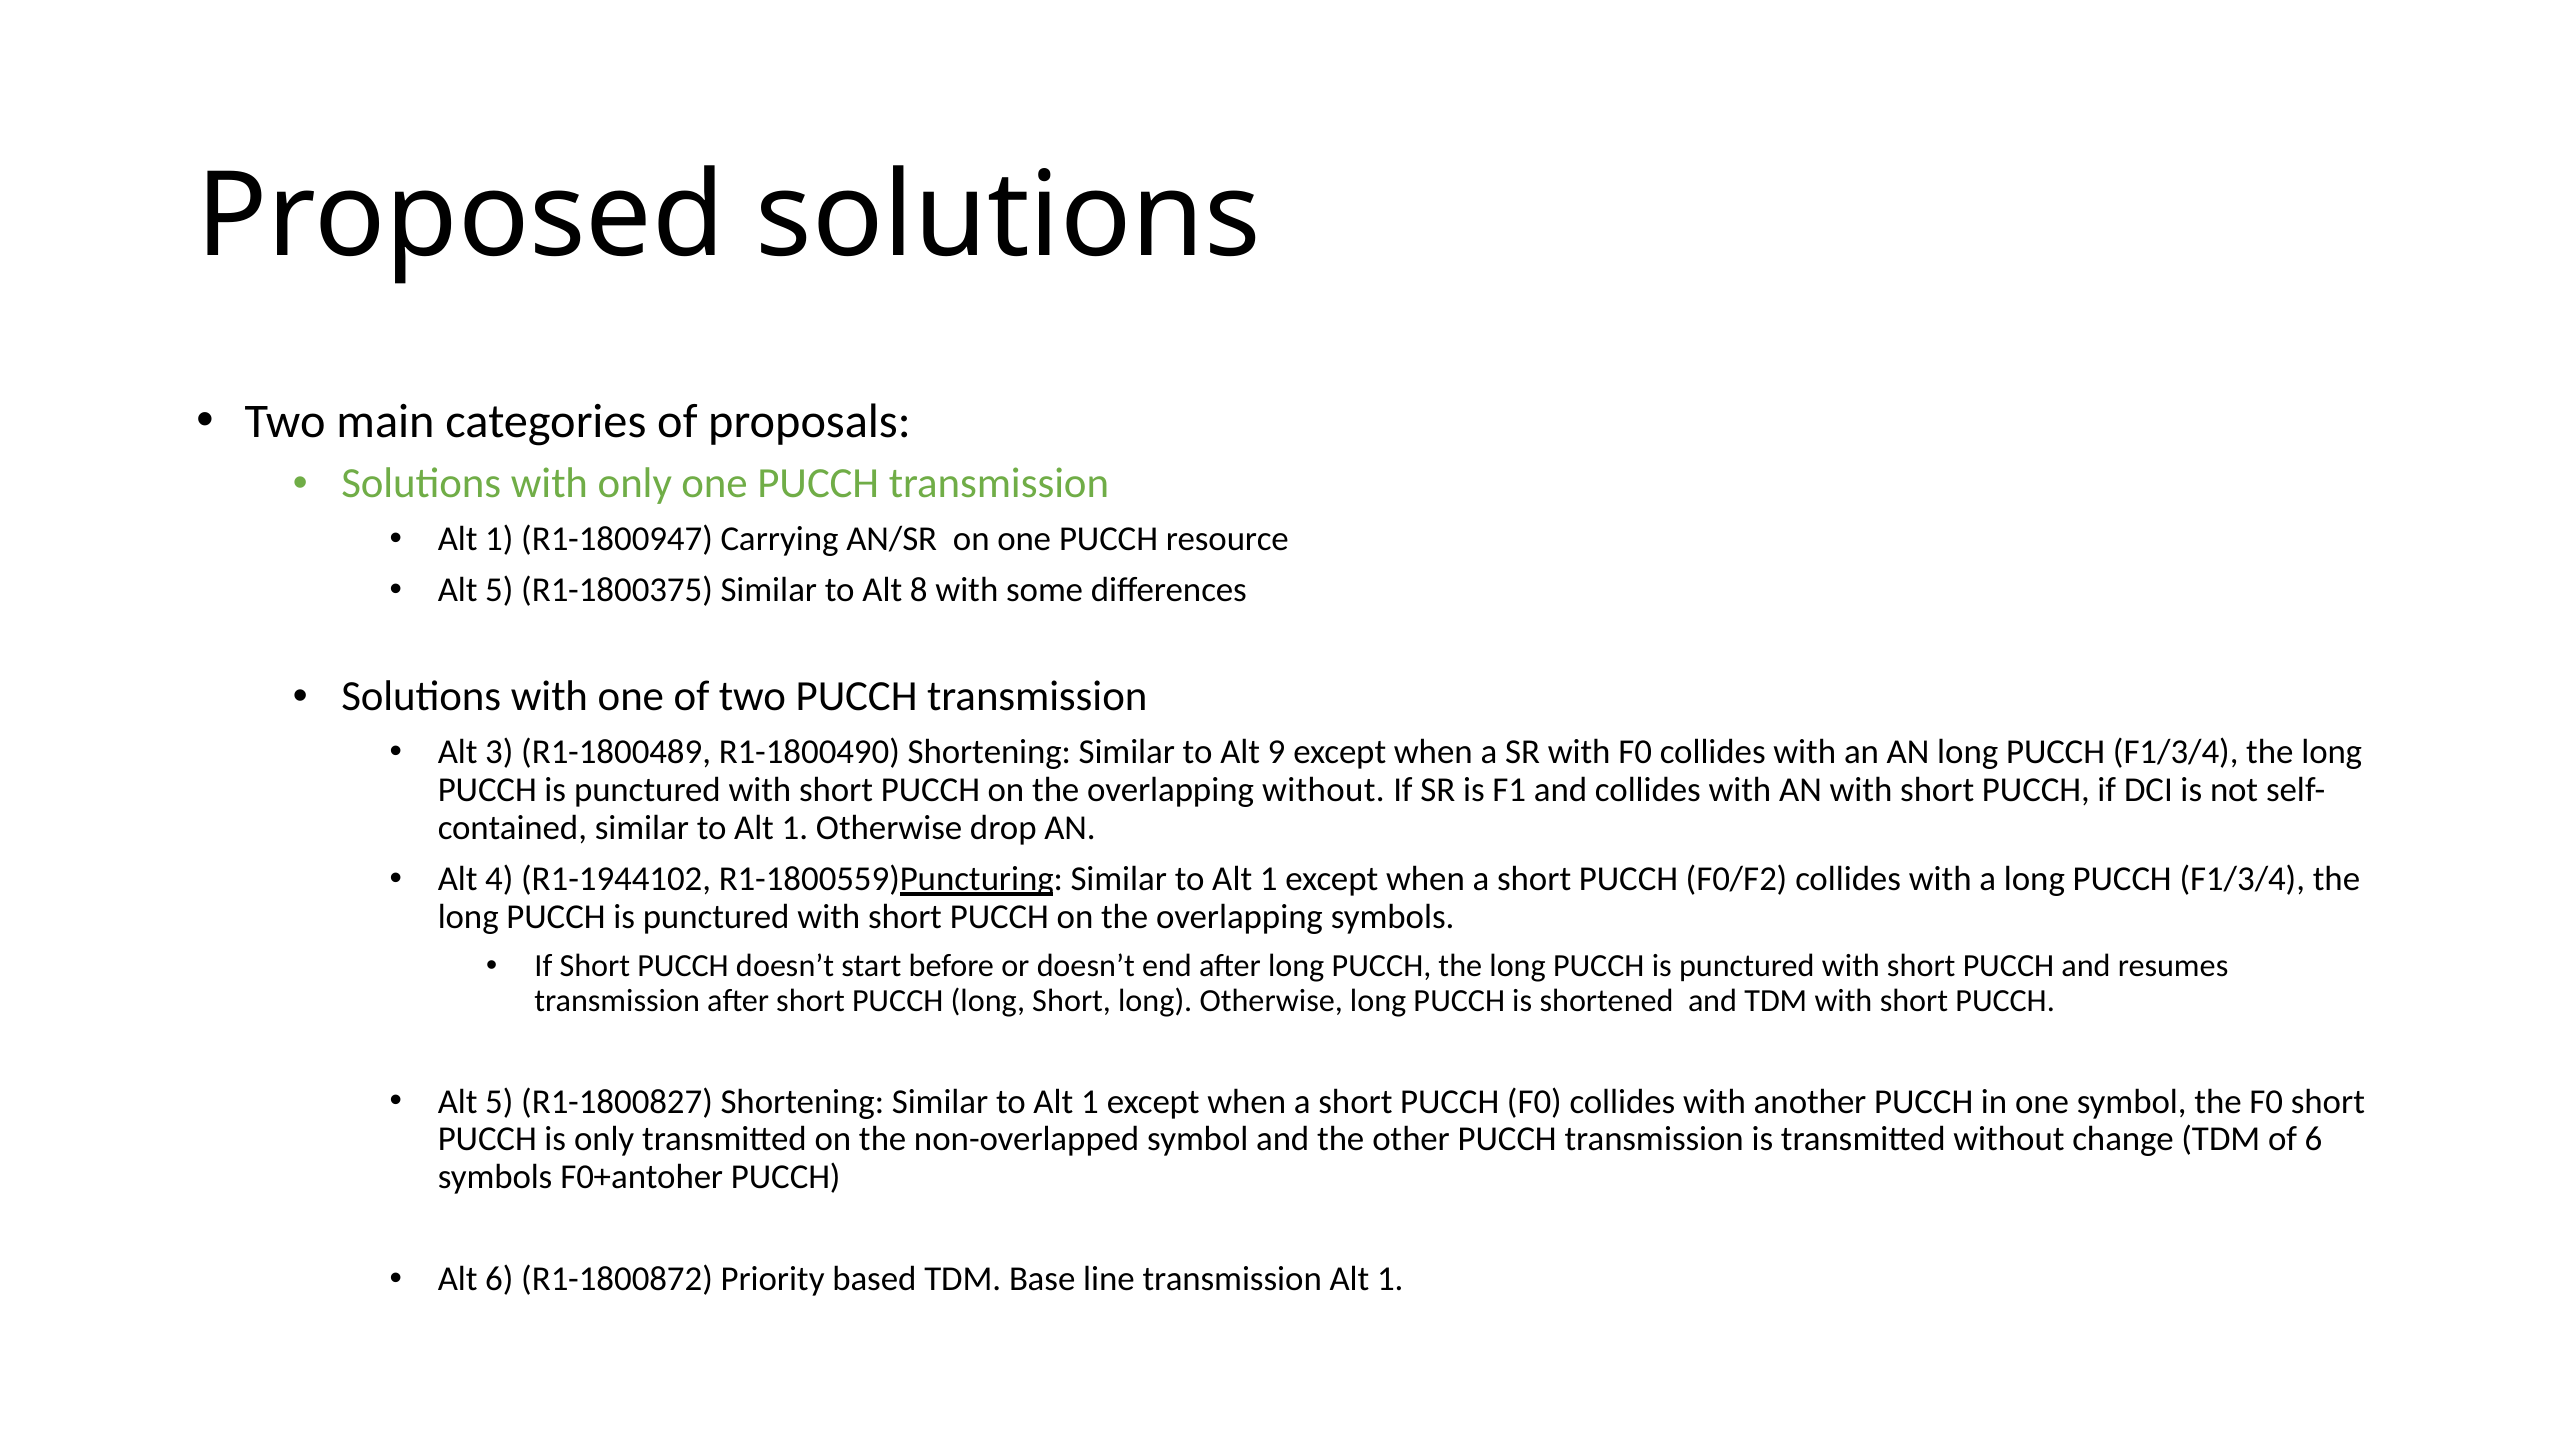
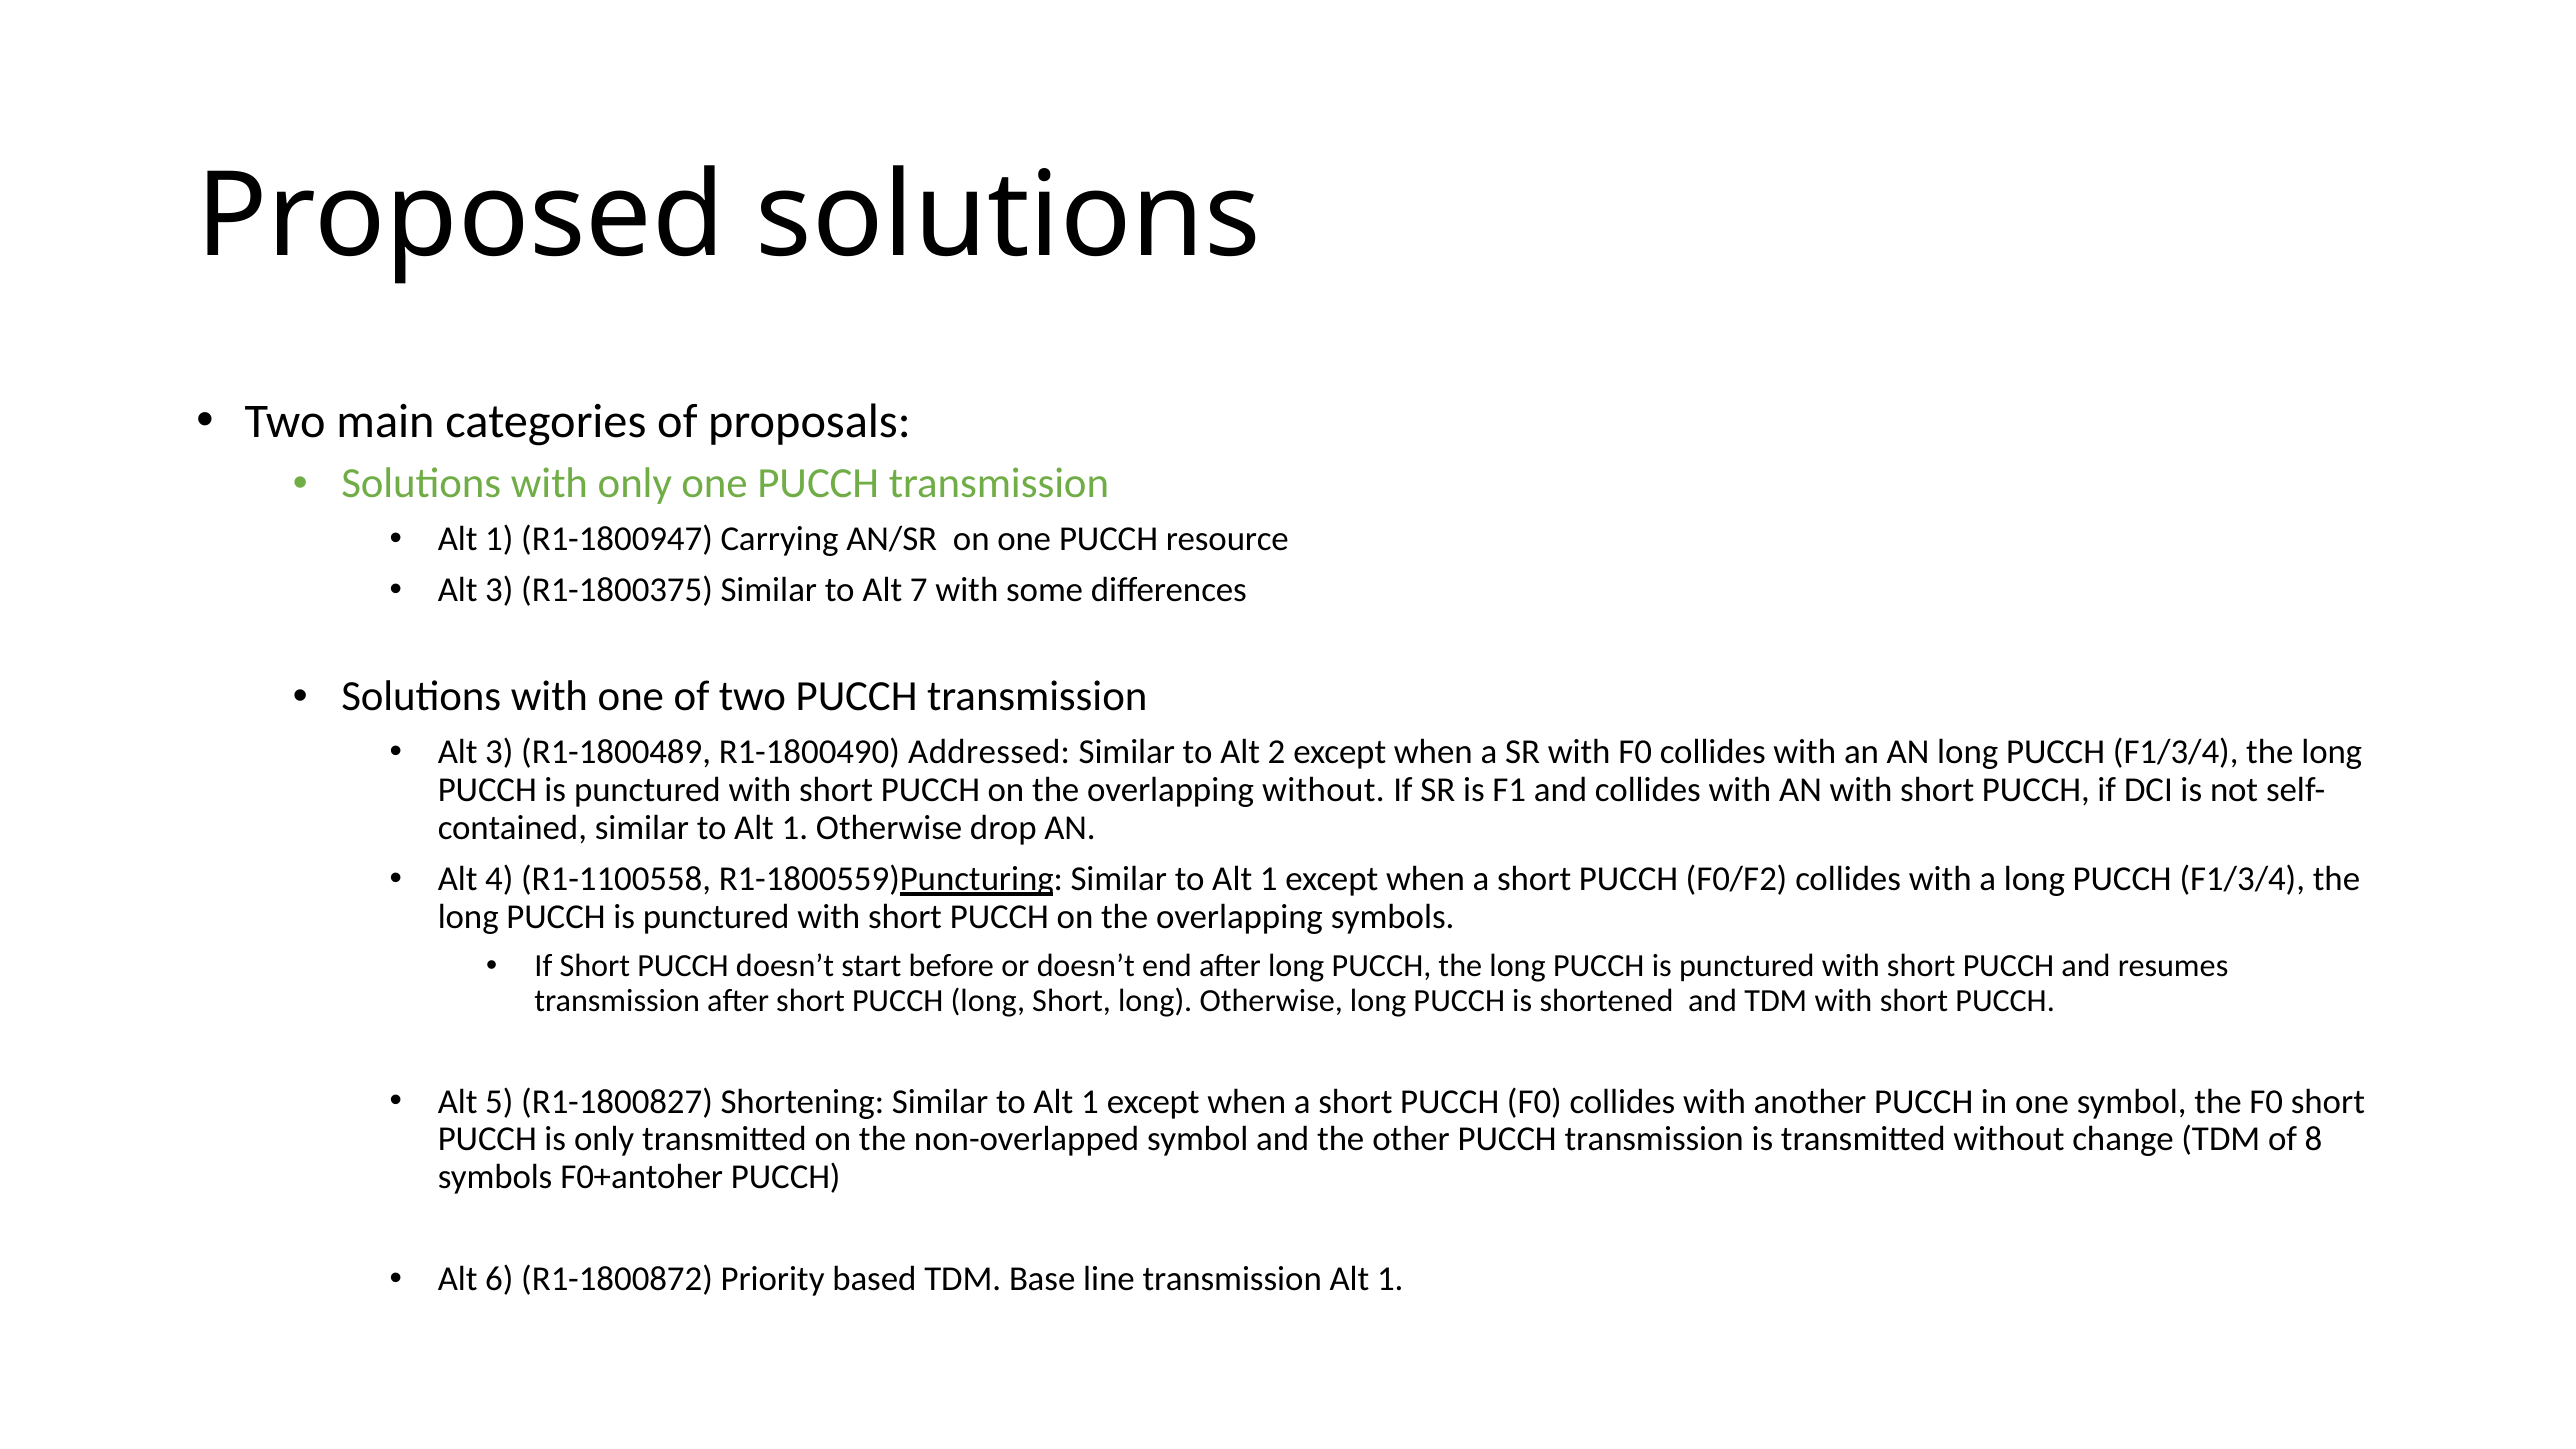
5: 5 -> 3 (499, 590)
8: 8 -> 7 (919, 590)
R1-1800490 Shortening: Shortening -> Addressed (989, 752)
9: 9 -> 2 (1277, 752)
R1-1944102: R1-1944102 -> R1-1100558 (616, 879)
of 6: 6 -> 8 (2313, 1139)
